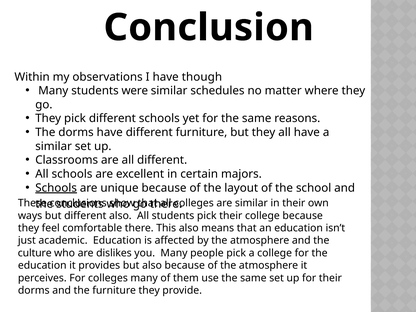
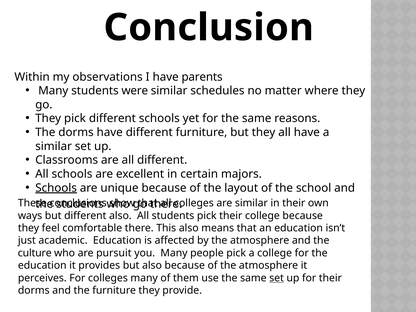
though: though -> parents (202, 77)
dislikes: dislikes -> pursuit (114, 253)
set underline: none -> present (277, 278)
